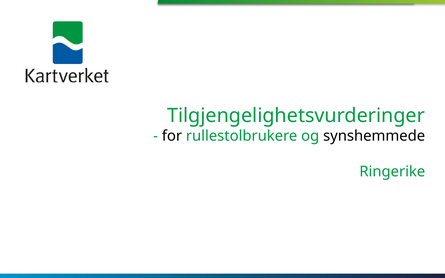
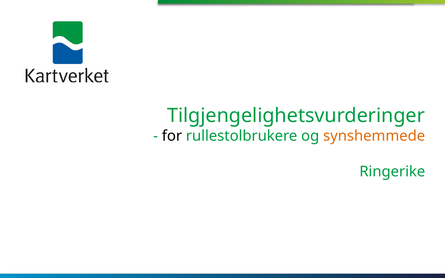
synshemmede colour: black -> orange (374, 136)
